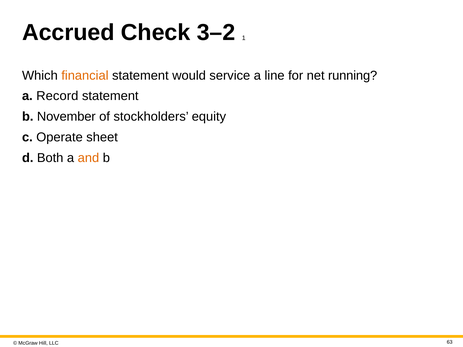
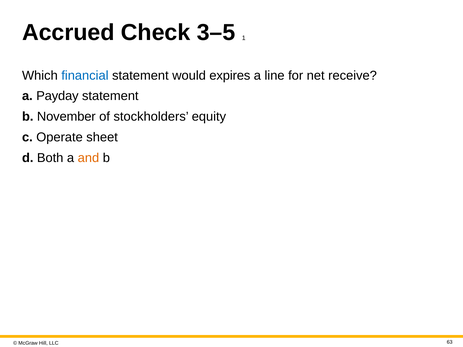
3–2: 3–2 -> 3–5 (216, 32)
financial colour: orange -> blue (85, 76)
service: service -> expires (230, 76)
running: running -> receive (353, 76)
Record: Record -> Payday (57, 96)
